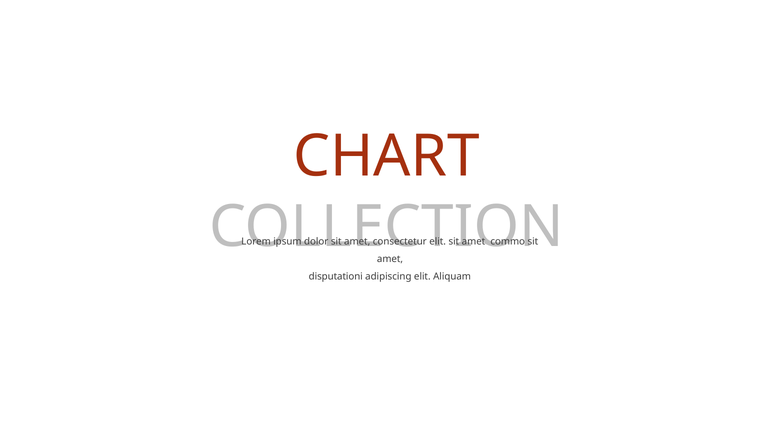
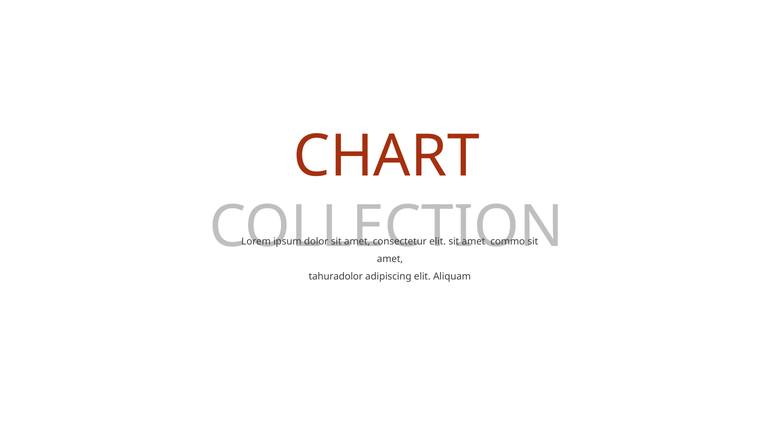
disputationi: disputationi -> tahuradolor (336, 277)
